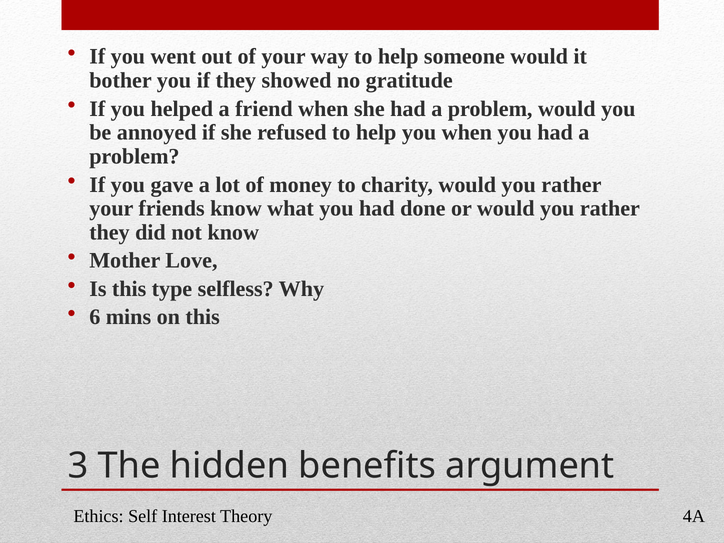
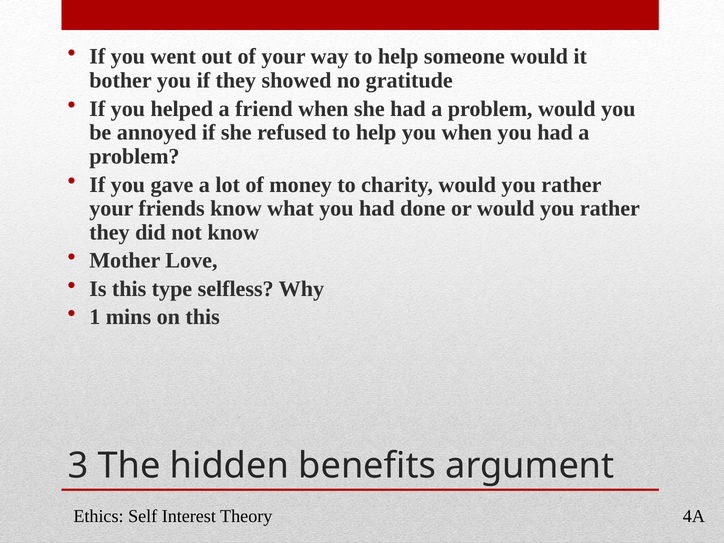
6: 6 -> 1 (95, 317)
